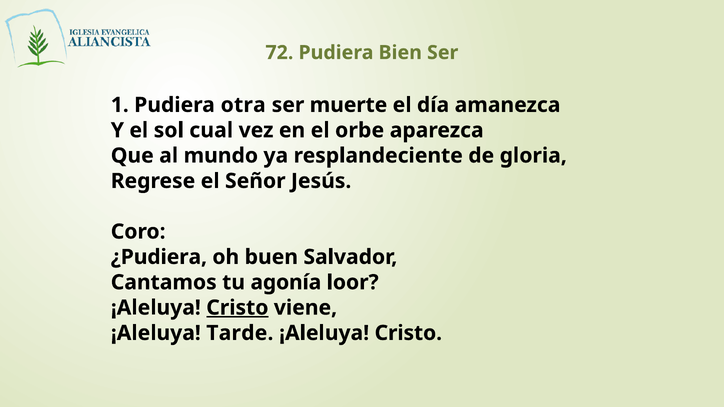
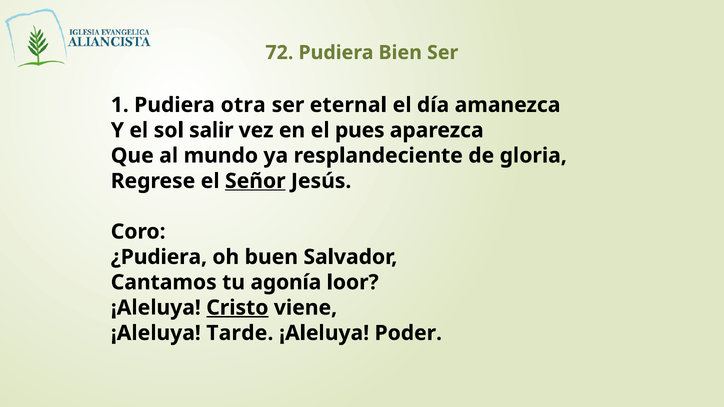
muerte: muerte -> eternal (348, 105)
cual: cual -> salir (211, 130)
orbe: orbe -> pues (360, 130)
Señor underline: none -> present (255, 181)
Cristo: Cristo -> Poder (408, 333)
